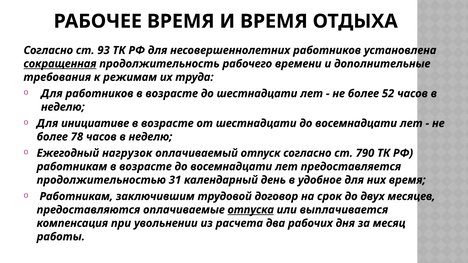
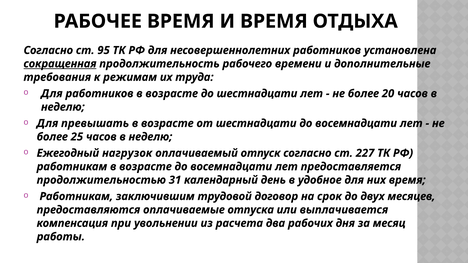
93: 93 -> 95 (104, 50)
52: 52 -> 20 (388, 94)
инициативе: инициативе -> превышать (95, 123)
78: 78 -> 25 (77, 137)
790: 790 -> 227 (365, 153)
отпуска underline: present -> none (251, 210)
